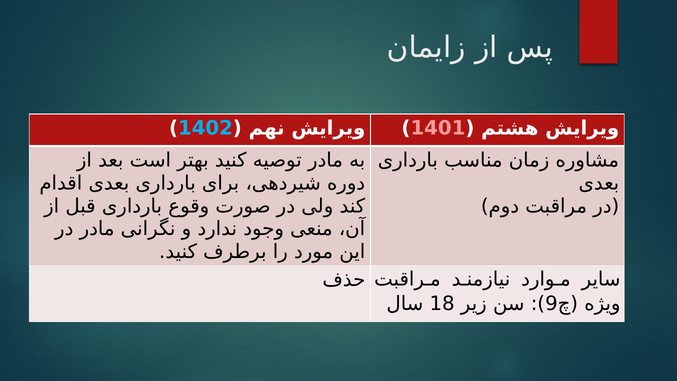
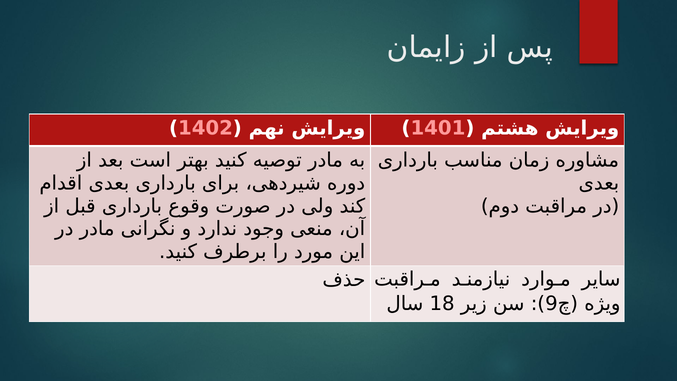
1402 colour: light blue -> pink (205, 128)
